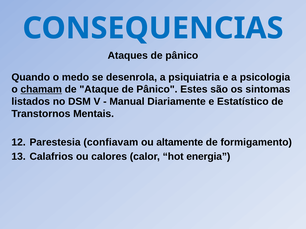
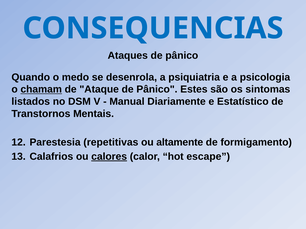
confiavam: confiavam -> repetitivas (111, 143)
calores underline: none -> present (109, 157)
energia: energia -> escape (208, 157)
